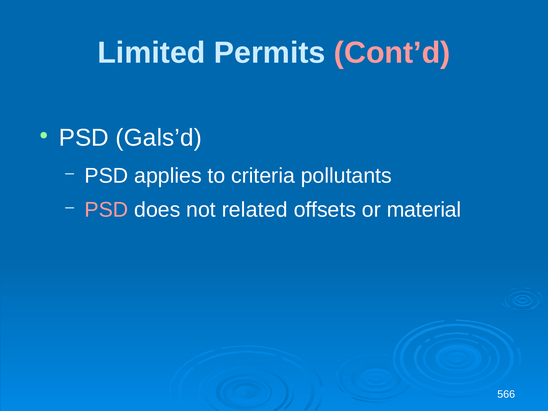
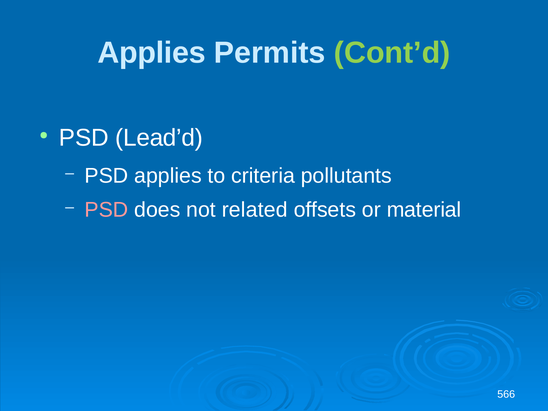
Limited: Limited -> Applies (152, 53)
Cont’d colour: pink -> light green (392, 53)
Gals’d: Gals’d -> Lead’d (159, 138)
